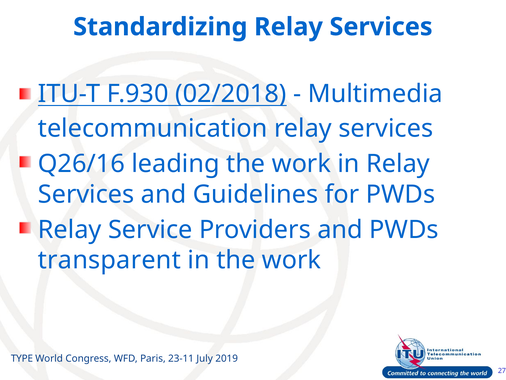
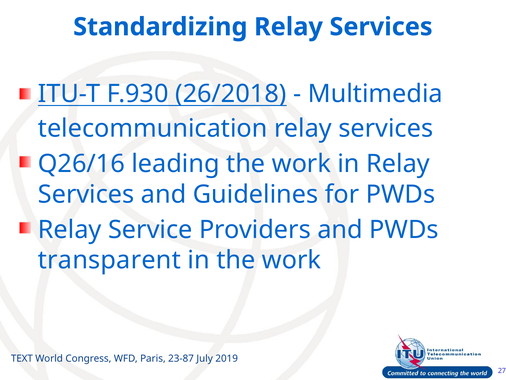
02/2018: 02/2018 -> 26/2018 (231, 94)
TYPE: TYPE -> TEXT (22, 358)
23-11: 23-11 -> 23-87 (181, 358)
